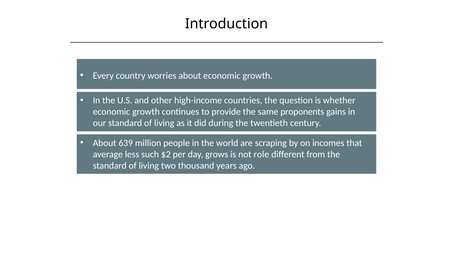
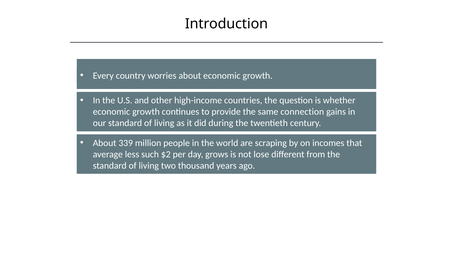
proponents: proponents -> connection (302, 112)
639: 639 -> 339 (126, 143)
role: role -> lose (261, 154)
